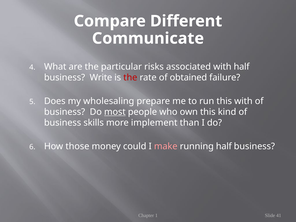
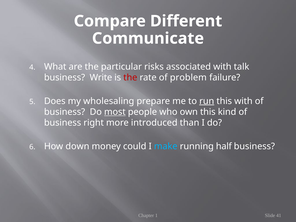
with half: half -> talk (242, 67)
obtained: obtained -> problem (188, 78)
run underline: none -> present (207, 101)
skills: skills -> right (94, 123)
implement: implement -> introduced (154, 123)
those: those -> down (77, 146)
make colour: pink -> light blue (166, 146)
